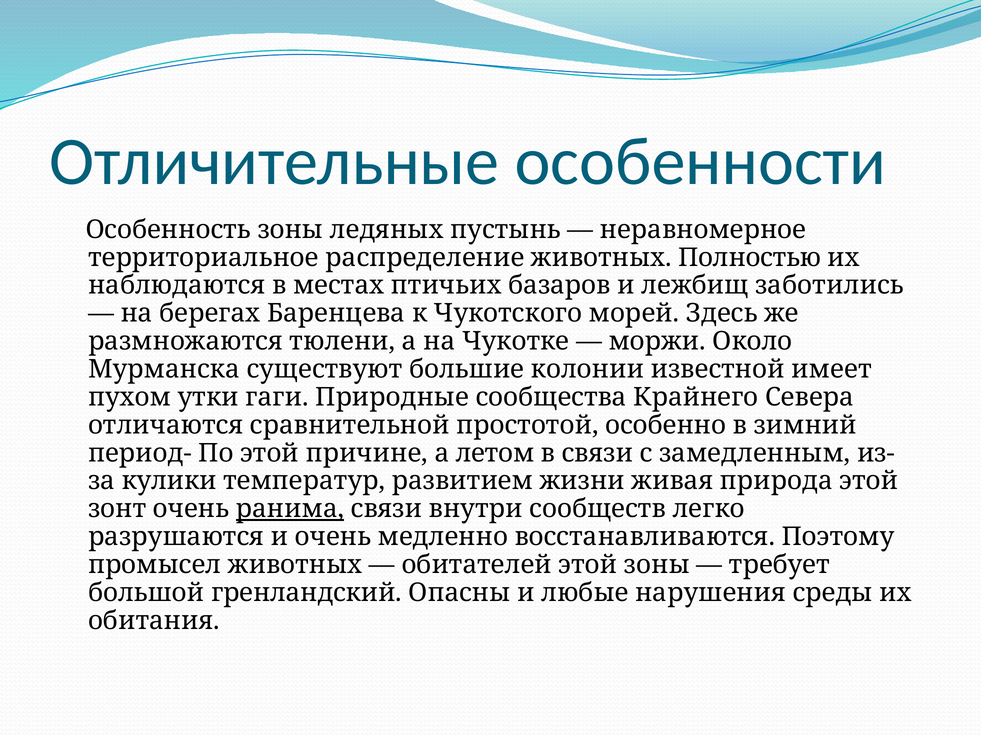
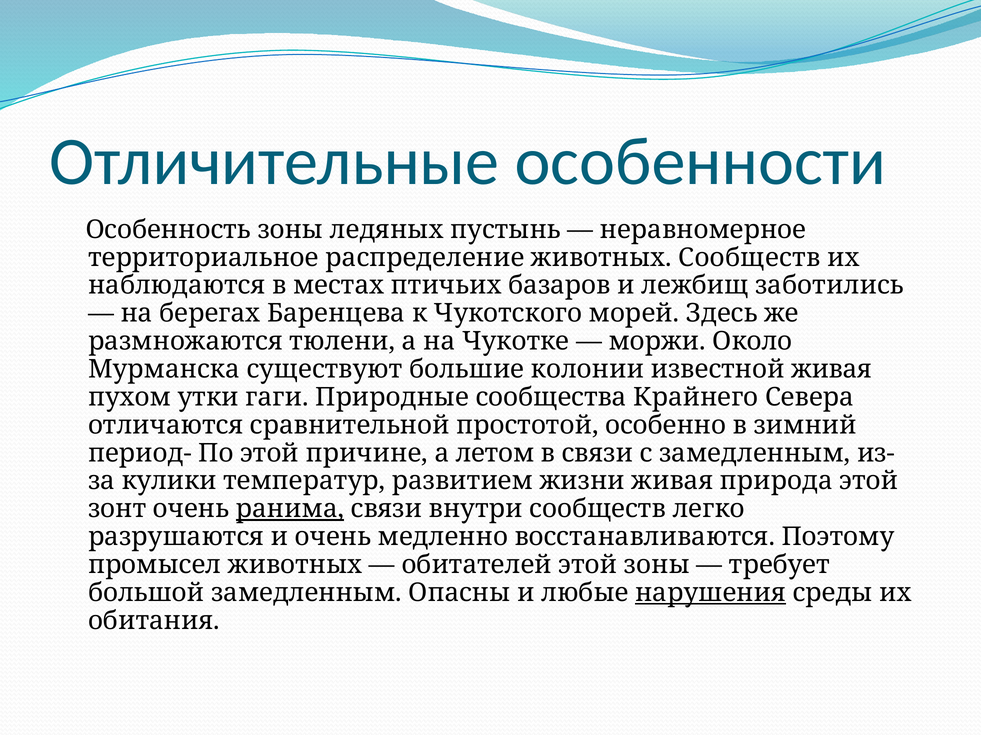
животных Полностью: Полностью -> Сообществ (749, 258)
известной имеет: имеет -> живая (832, 370)
большой гренландский: гренландский -> замедленным (306, 593)
нарушения underline: none -> present (711, 593)
